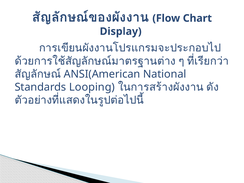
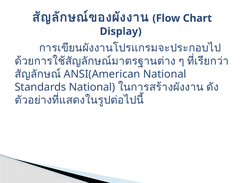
Standards Looping: Looping -> National (92, 87)
